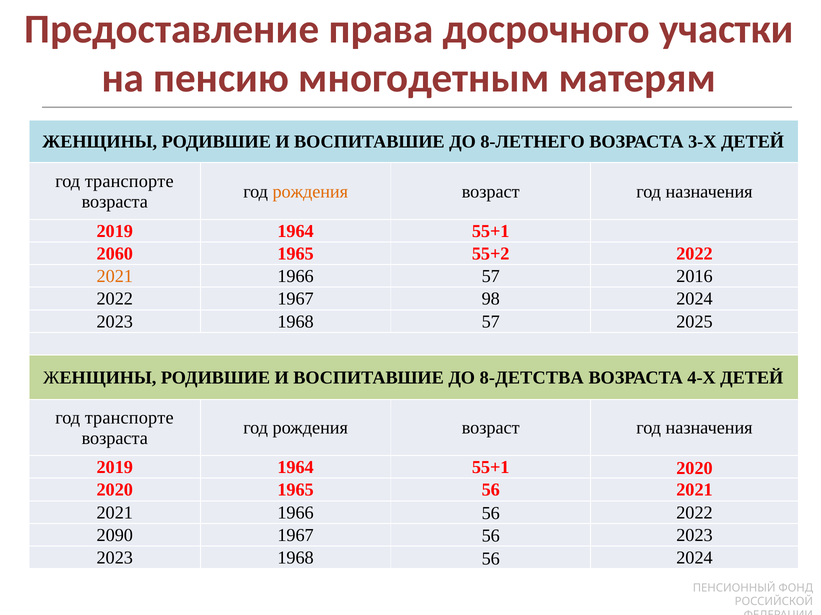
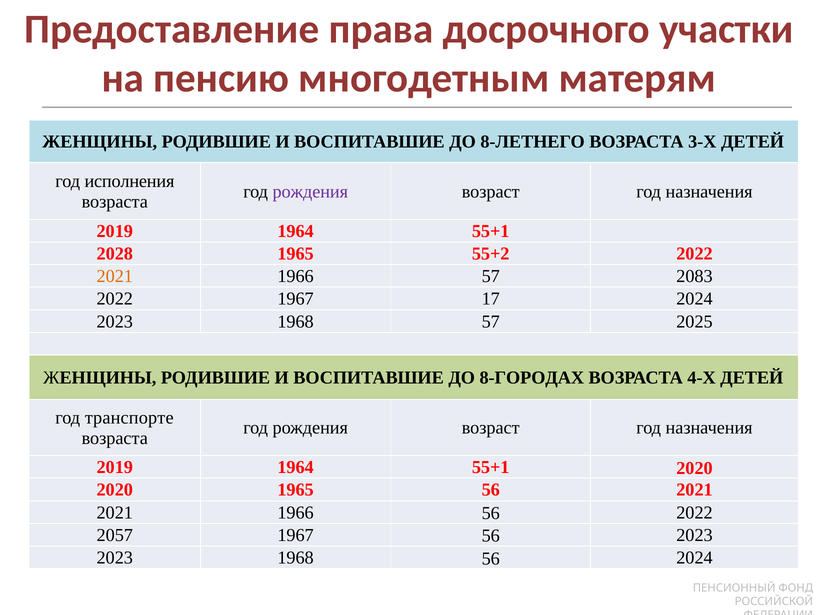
транспорте: транспорте -> исполнения (129, 182)
рождения colour: orange -> purple (310, 192)
2060: 2060 -> 2028 (115, 254)
2016: 2016 -> 2083 (695, 277)
98: 98 -> 17 (491, 299)
8-ДЕТСТВА: 8-ДЕТСТВА -> 8-ГОРОДАХ (532, 378)
2090: 2090 -> 2057 (115, 536)
